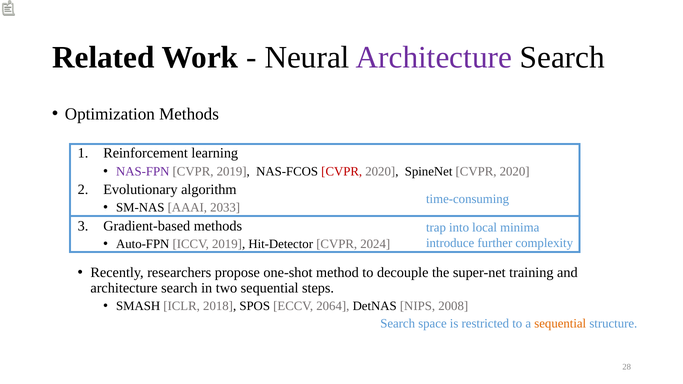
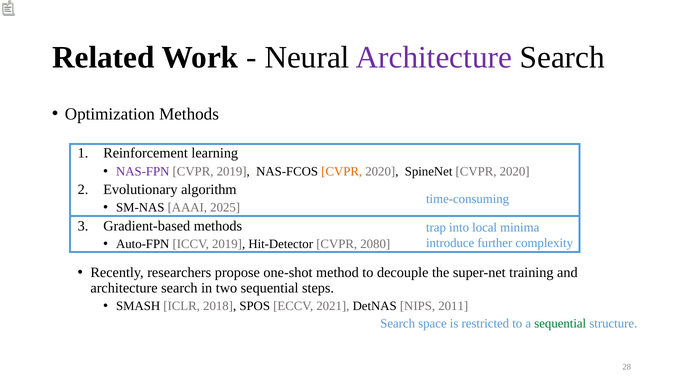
CVPR colour: red -> orange (342, 172)
2033: 2033 -> 2025 (225, 208)
2024: 2024 -> 2080 (375, 244)
2064: 2064 -> 2021 (333, 306)
2008: 2008 -> 2011 (453, 306)
sequential colour: orange -> green (560, 324)
